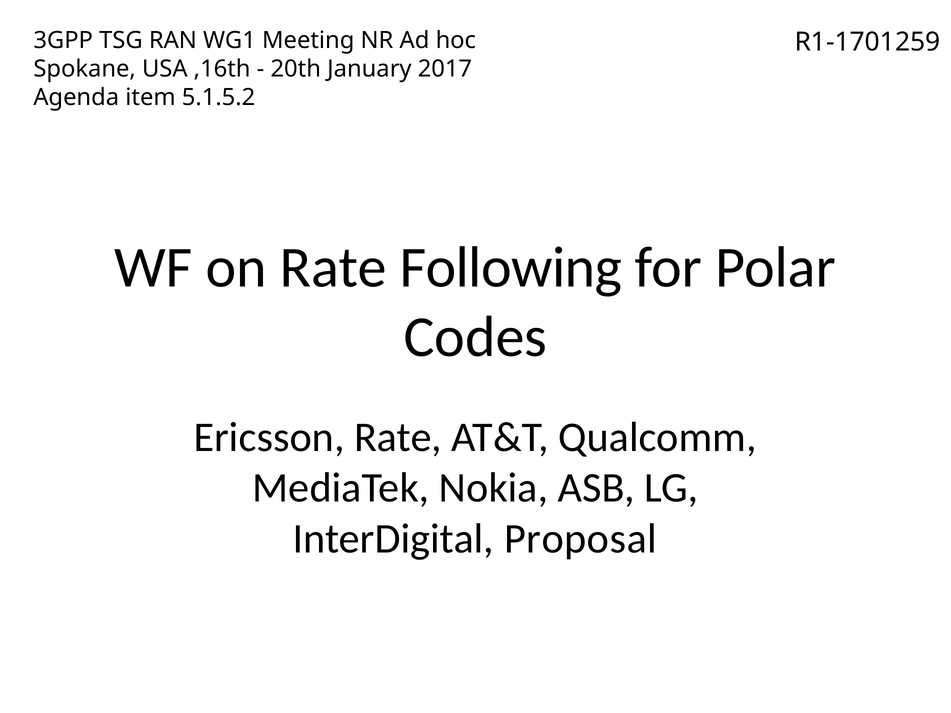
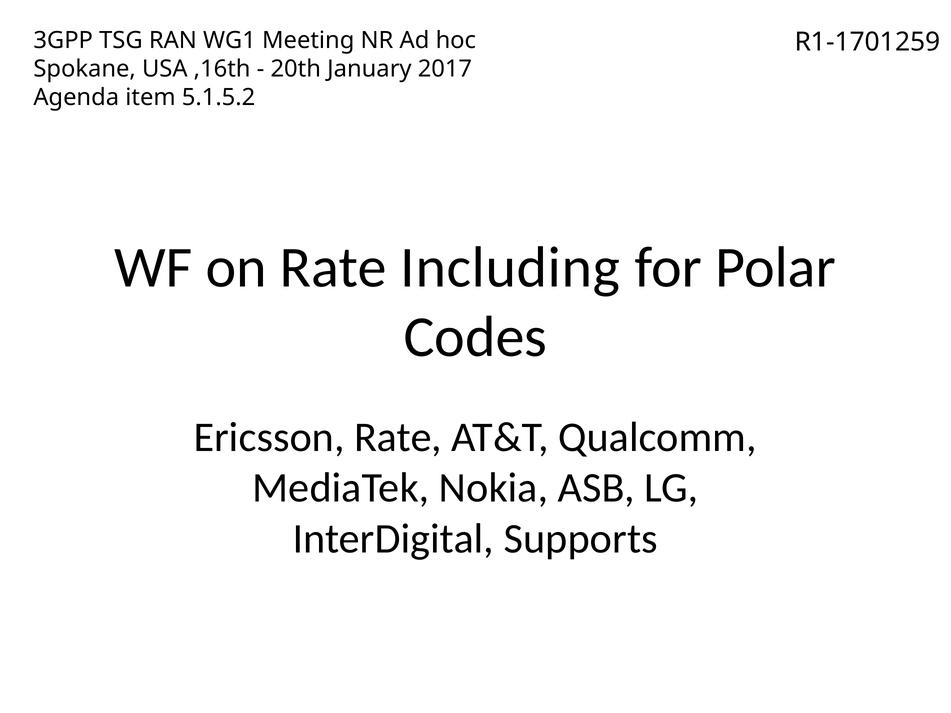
Following: Following -> Including (510, 268)
Proposal: Proposal -> Supports (581, 539)
